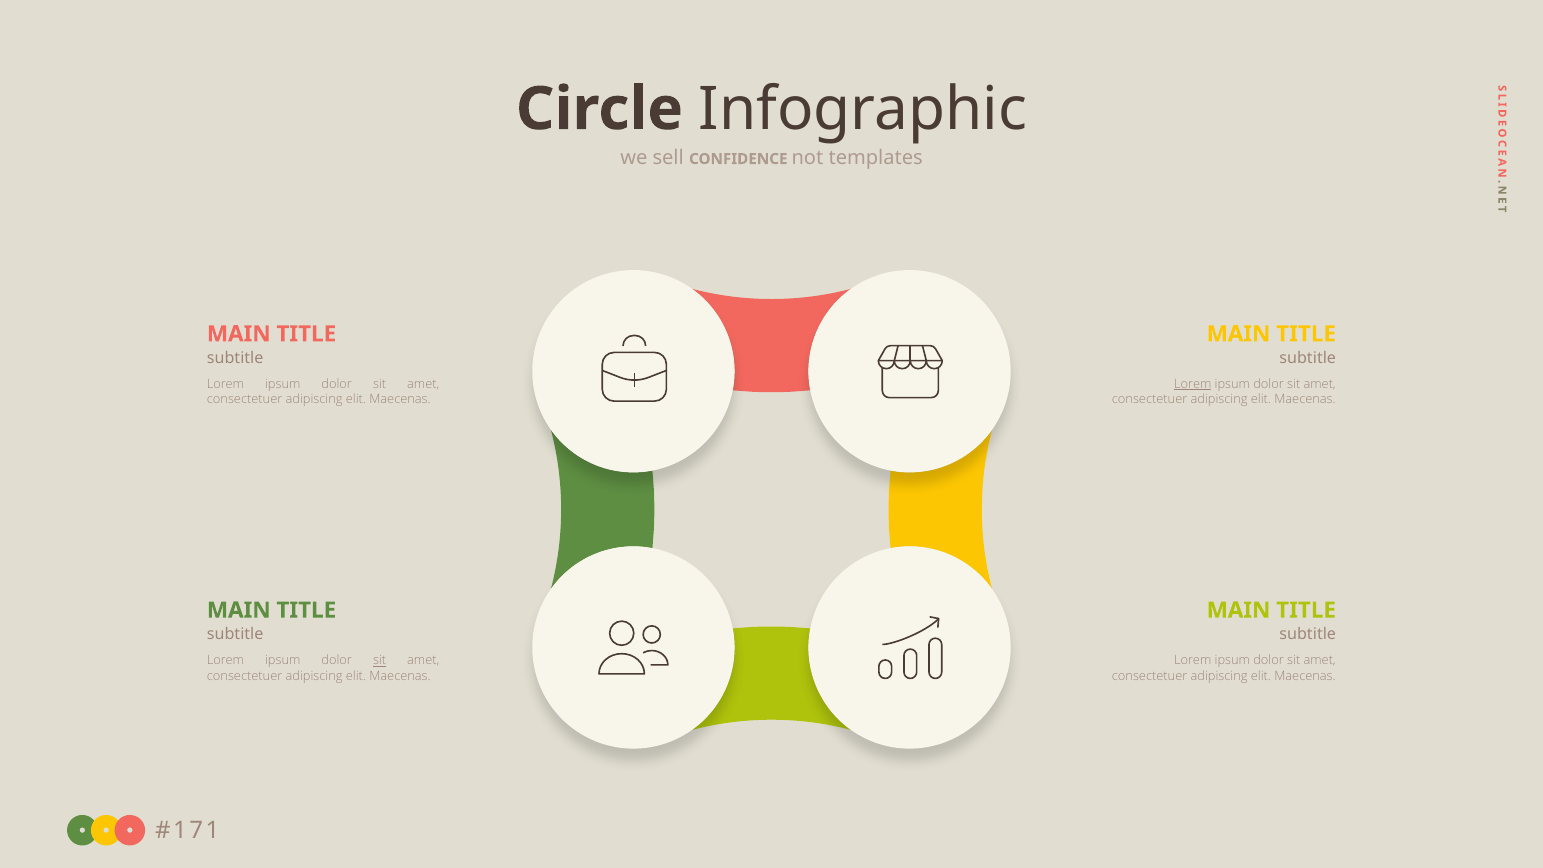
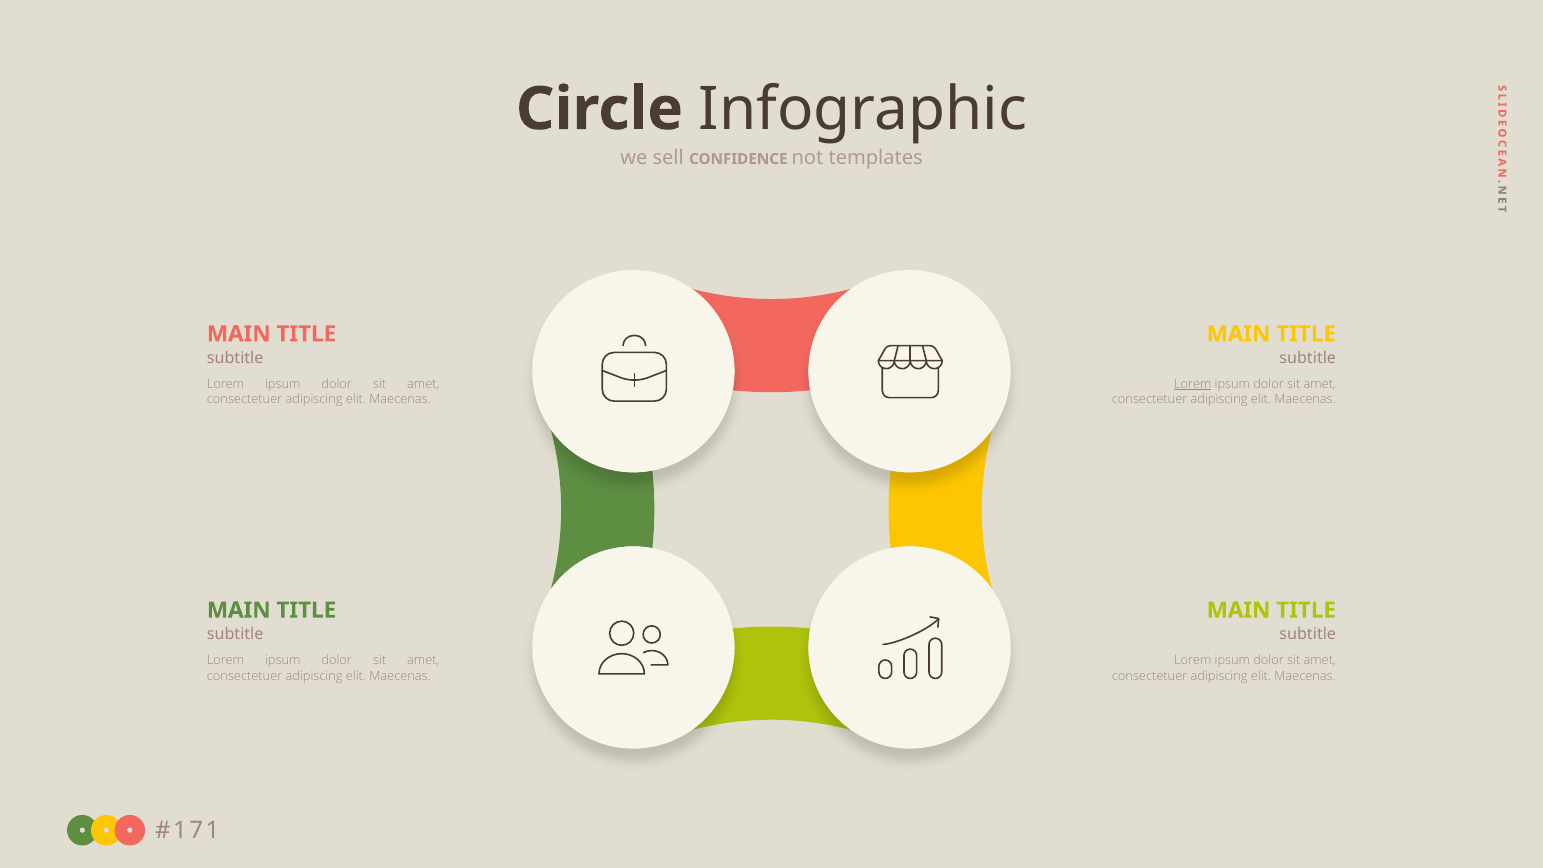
sit underline: present -> none (380, 660)
